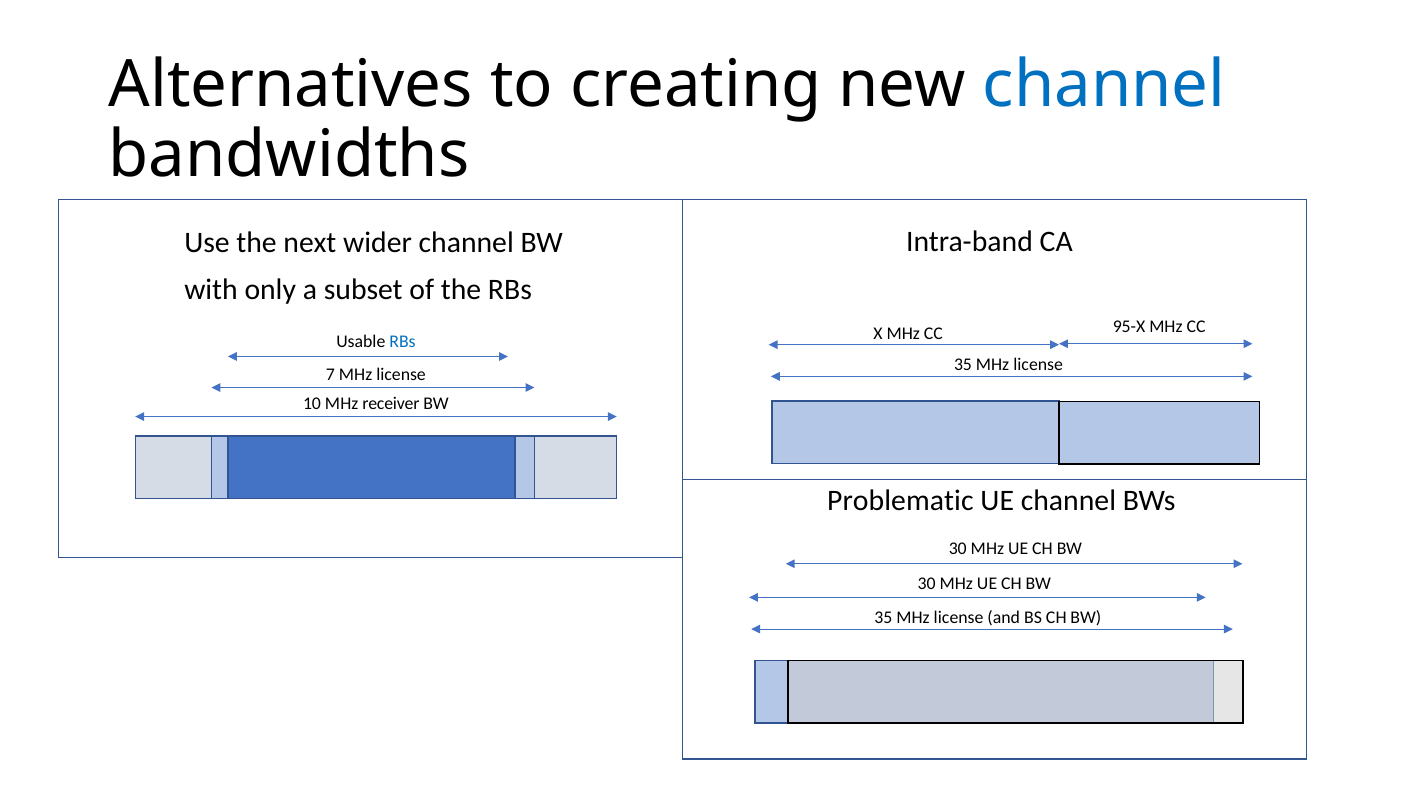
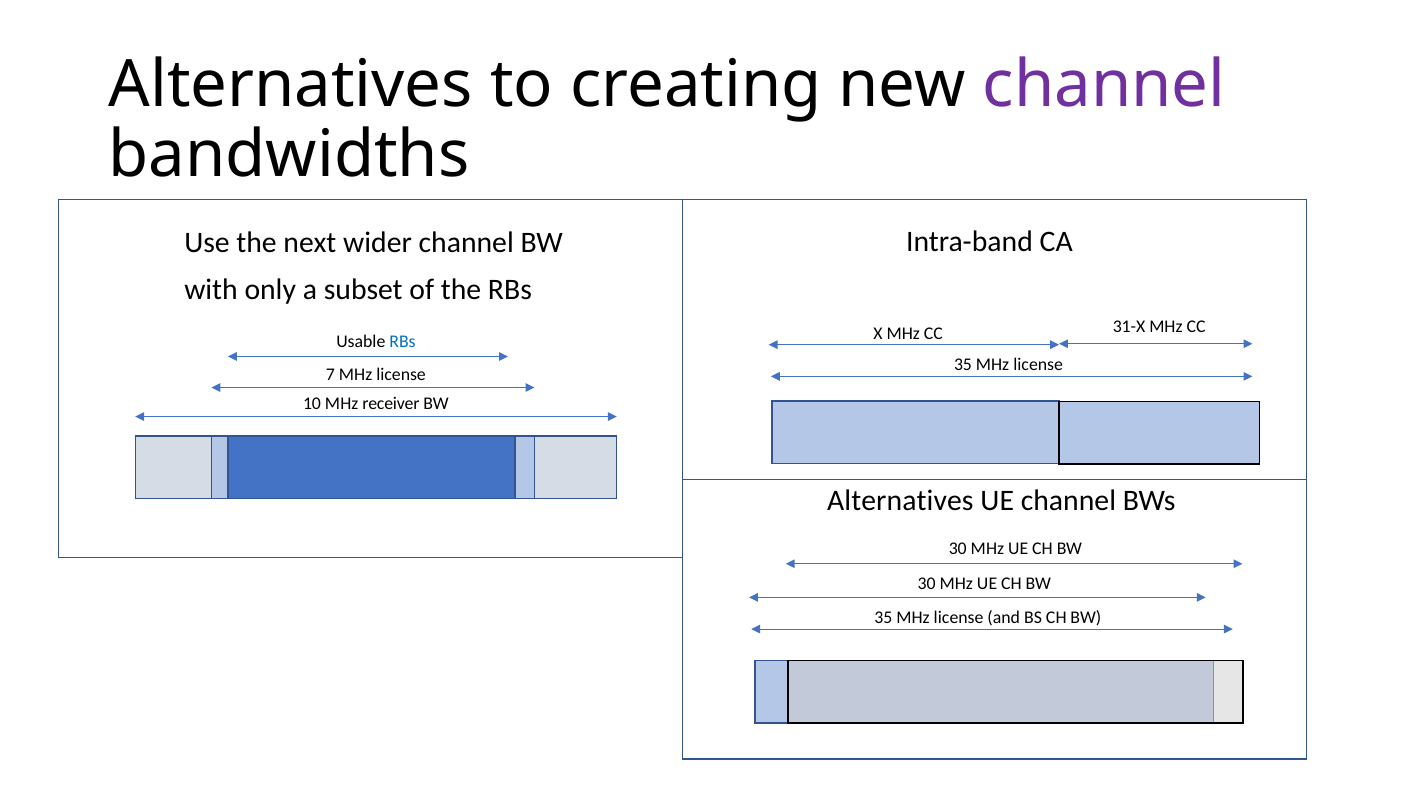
channel colour: blue -> purple (1104, 84)
95-X: 95-X -> 31-X (1129, 326)
Problematic: Problematic -> Alternatives (900, 501)
